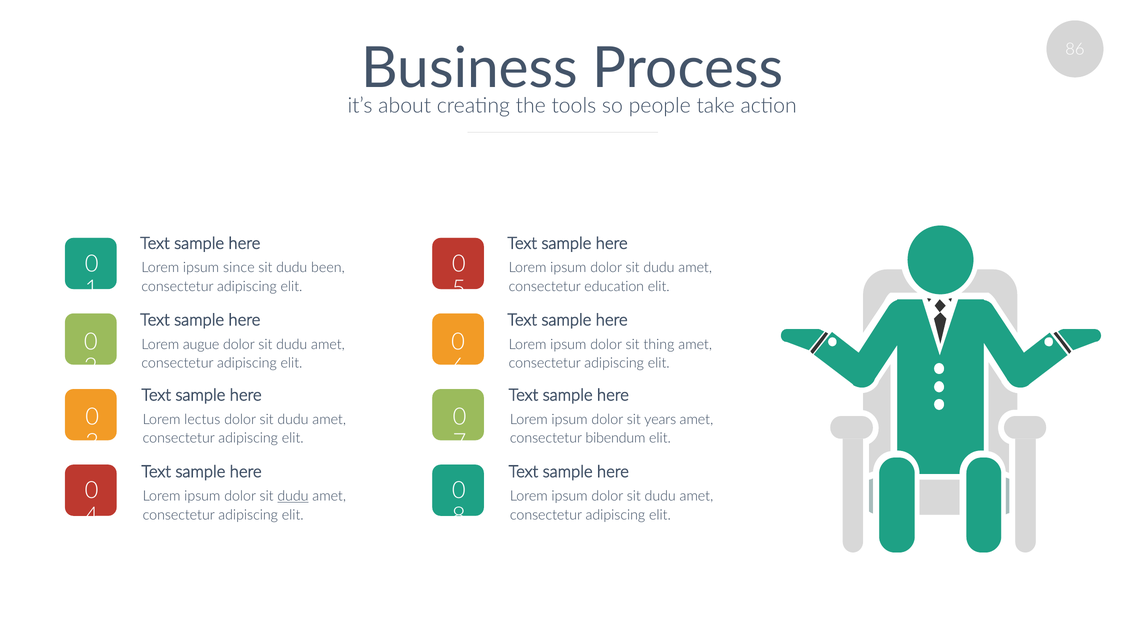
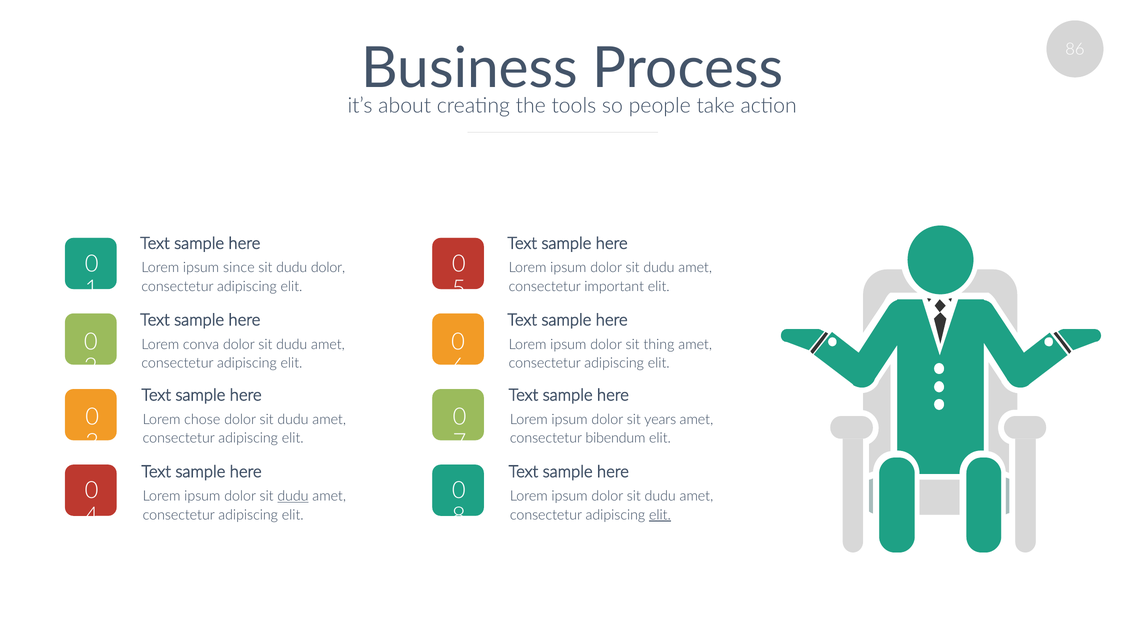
dudu been: been -> dolor (328, 268)
education: education -> important (614, 286)
augue: augue -> conva (201, 344)
lectus: lectus -> chose (202, 419)
elit underline: none -> present (660, 514)
